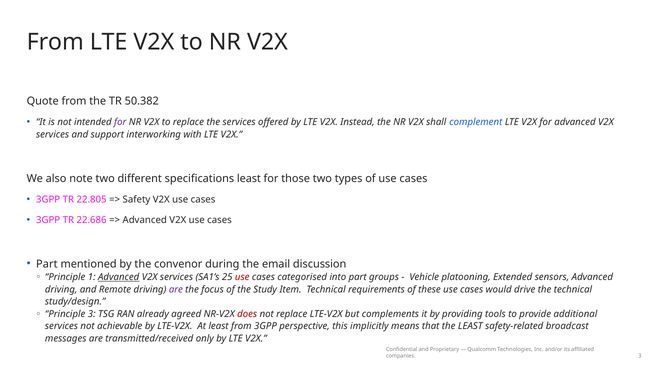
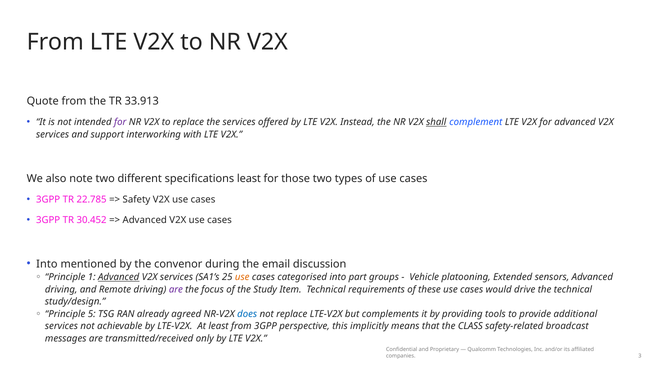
50.382: 50.382 -> 33.913 (142, 101)
shall underline: none -> present (436, 122)
22.805: 22.805 -> 22.785 (92, 200)
22.686: 22.686 -> 30.452 (92, 220)
Part: Part -> Into (47, 264)
use colour: red -> orange (242, 277)
Principle 3: 3 -> 5 (92, 314)
does colour: red -> blue (247, 314)
the LEAST: LEAST -> CLASS (470, 326)
